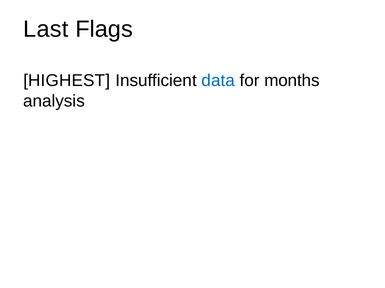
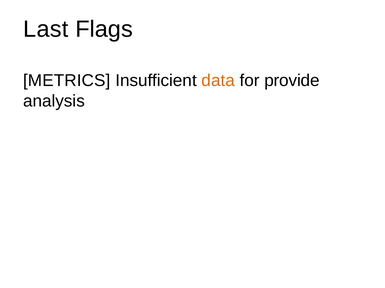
HIGHEST: HIGHEST -> METRICS (67, 81)
data colour: blue -> orange (218, 81)
months: months -> provide (292, 81)
